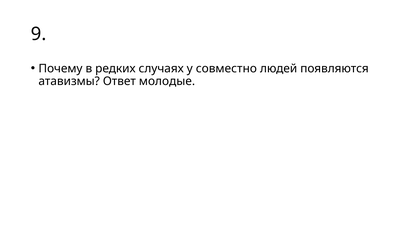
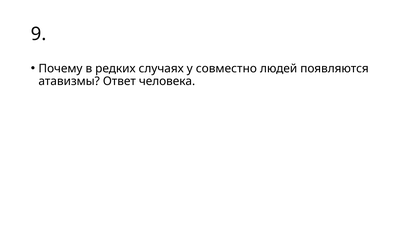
молодые: молодые -> человека (167, 81)
